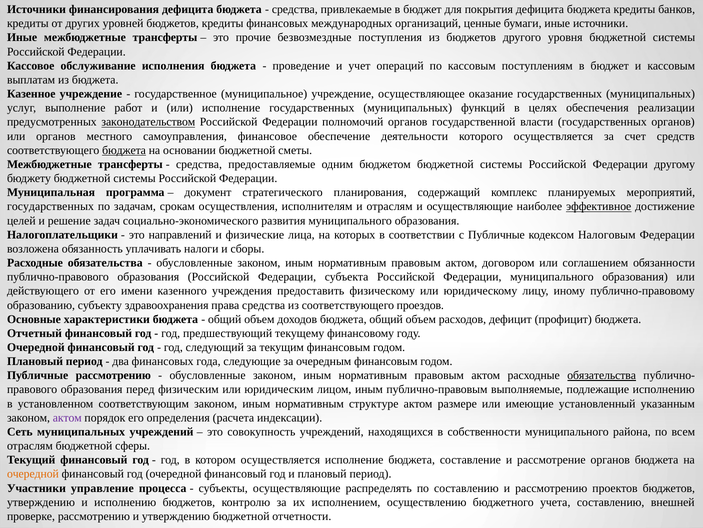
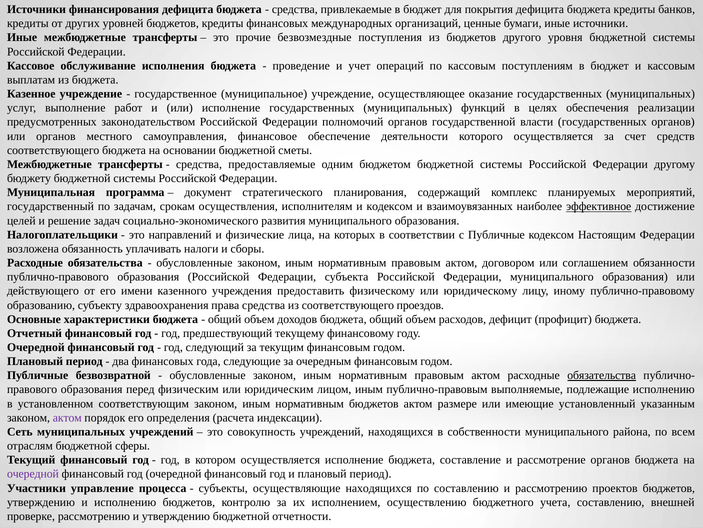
законодательством underline: present -> none (148, 122)
бюджета underline: present -> none (124, 150)
государственных: государственных -> государственный (50, 206)
и отраслям: отраслям -> кодексом (390, 206)
и осуществляющие: осуществляющие -> взаимоувязанных (470, 206)
Налоговым: Налоговым -> Настоящим (607, 234)
Публичные рассмотрению: рассмотрению -> безвозвратной (113, 375)
нормативным структуре: структуре -> бюджетов (374, 403)
очередной colour: orange -> purple (33, 473)
осуществляющие распределять: распределять -> находящихся (379, 487)
